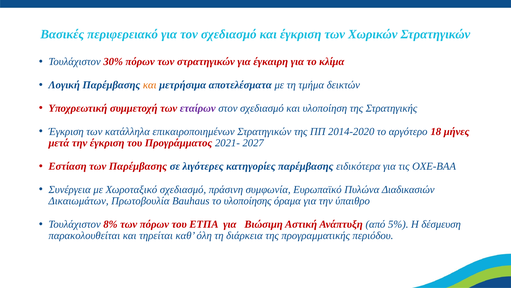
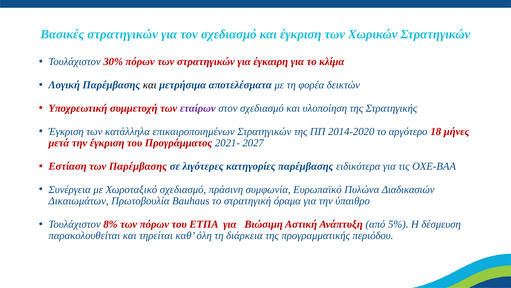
Βασικές περιφερειακό: περιφερειακό -> στρατηγικών (123, 34)
και colour: orange -> black (150, 85)
τμήμα: τμήμα -> φορέα (311, 85)
υλοποίησης: υλοποίησης -> στρατηγική (248, 201)
